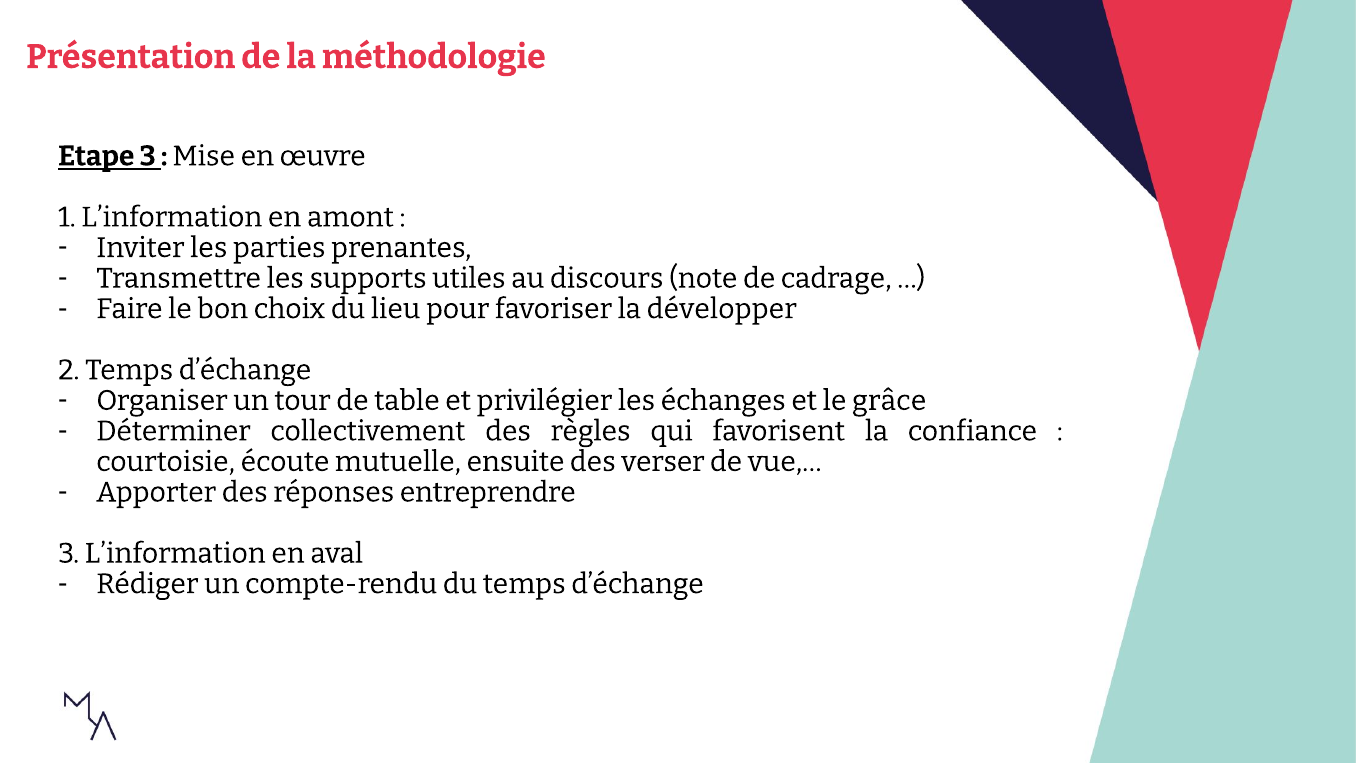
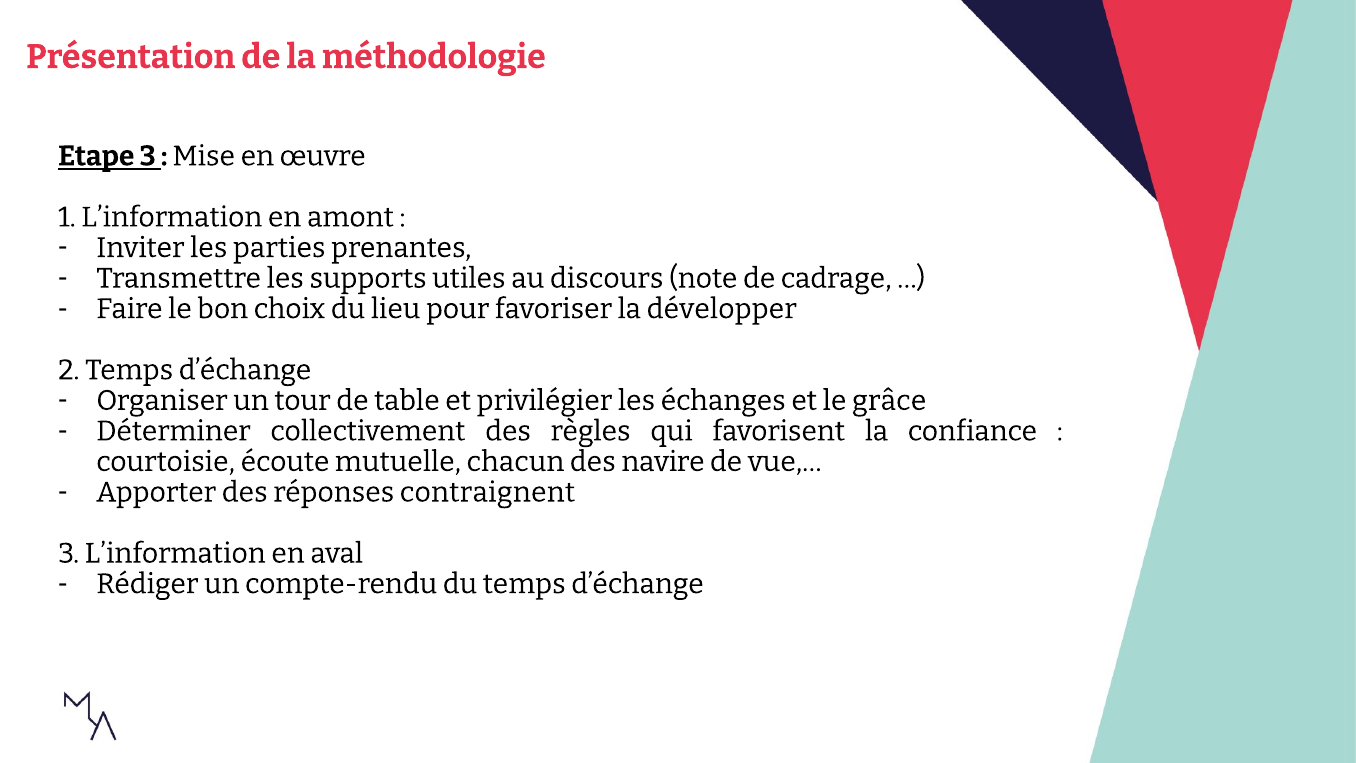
ensuite: ensuite -> chacun (515, 461)
verser: verser -> navire (663, 461)
entreprendre: entreprendre -> contraignent (487, 492)
